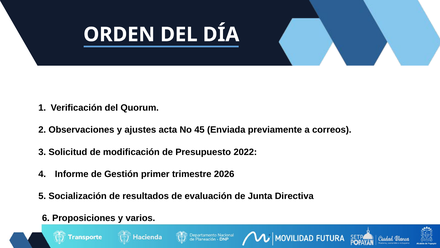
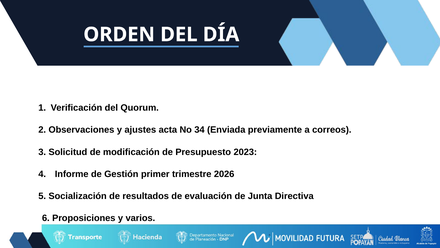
45: 45 -> 34 (199, 130)
2022: 2022 -> 2023 (245, 152)
